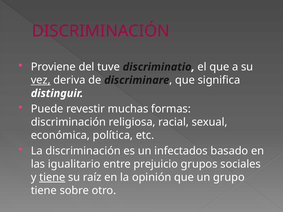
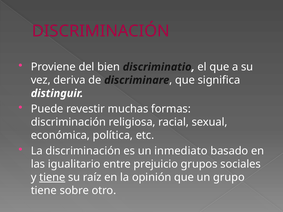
tuve: tuve -> bien (109, 67)
vez underline: present -> none (41, 80)
infectados: infectados -> inmediato (181, 151)
